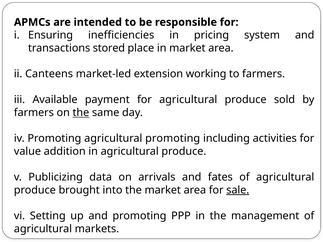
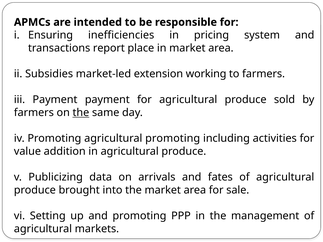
stored: stored -> report (109, 48)
Canteens: Canteens -> Subsidies (49, 74)
iii Available: Available -> Payment (55, 100)
sale underline: present -> none (238, 190)
